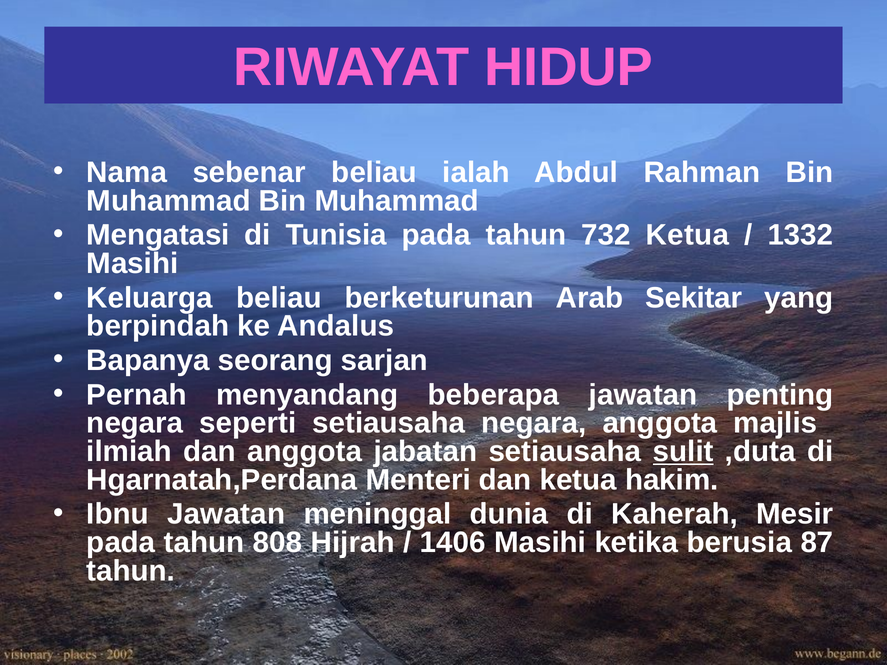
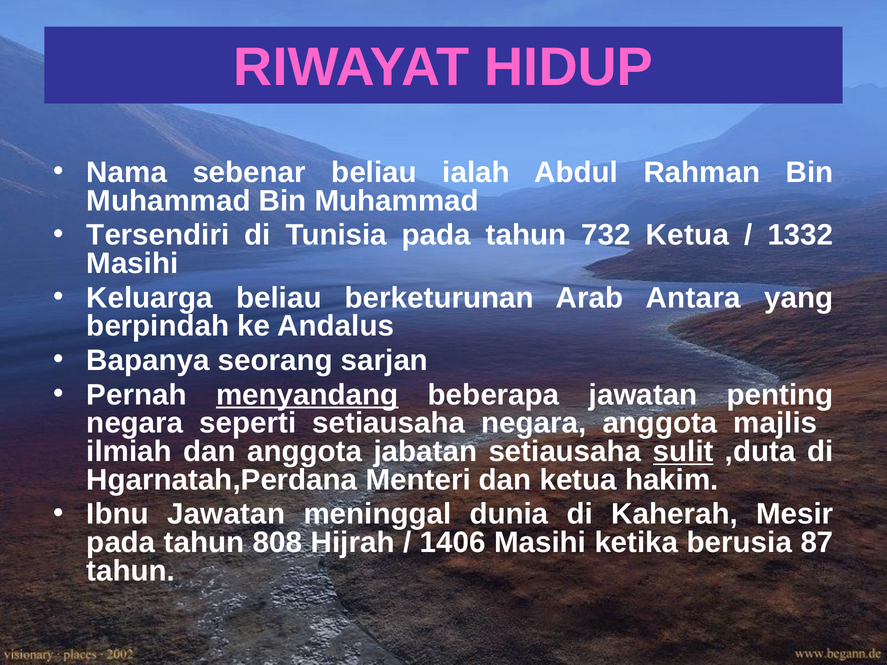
Mengatasi: Mengatasi -> Tersendiri (158, 235)
Sekitar: Sekitar -> Antara (693, 298)
menyandang underline: none -> present (307, 395)
